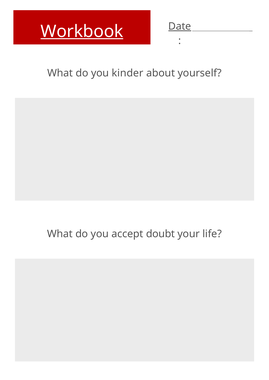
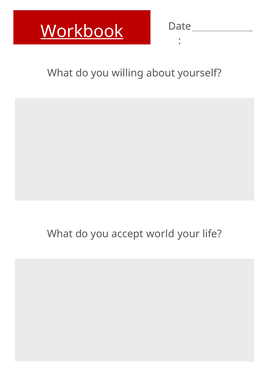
Date underline: present -> none (180, 26)
kinder: kinder -> willing (128, 73)
doubt: doubt -> world (160, 234)
